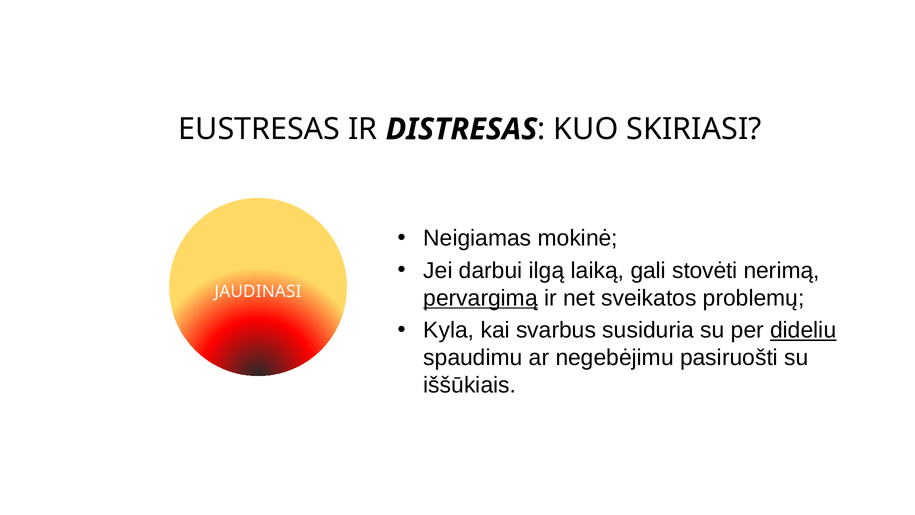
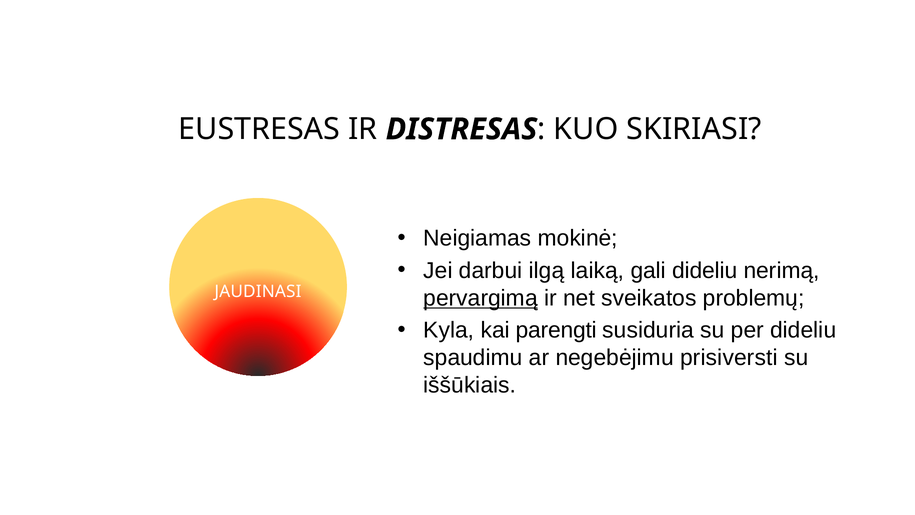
gali stovėti: stovėti -> dideliu (705, 270)
svarbus: svarbus -> parengti (556, 330)
dideliu underline: present -> none (803, 330)
pasiruošti: pasiruošti -> prisiversti (729, 358)
